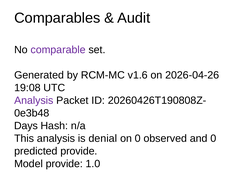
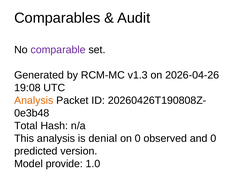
v1.6: v1.6 -> v1.3 (138, 75)
Analysis colour: purple -> orange (34, 100)
Days: Days -> Total (26, 126)
predicted provide: provide -> version (79, 151)
